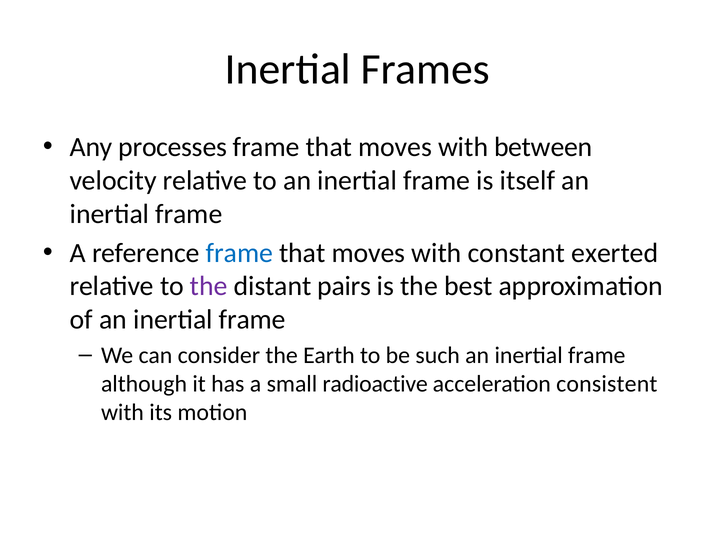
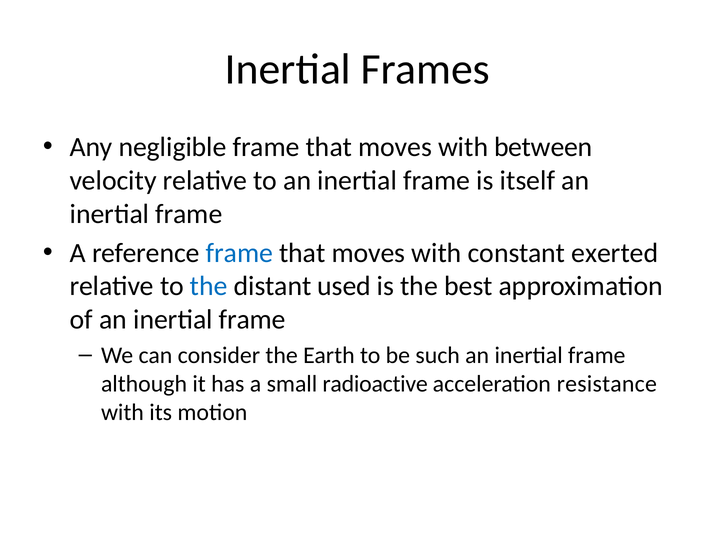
processes: processes -> negligible (173, 147)
the colour: purple -> blue (209, 286)
pairs: pairs -> used (344, 286)
consistent: consistent -> resistance (607, 384)
